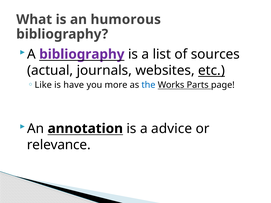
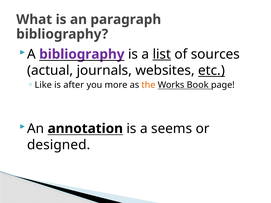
humorous: humorous -> paragraph (126, 20)
list underline: none -> present (162, 54)
have: have -> after (74, 85)
the colour: blue -> orange (148, 85)
Parts: Parts -> Book (198, 85)
advice: advice -> seems (172, 129)
relevance: relevance -> designed (59, 145)
